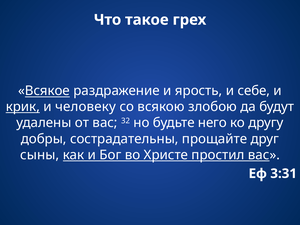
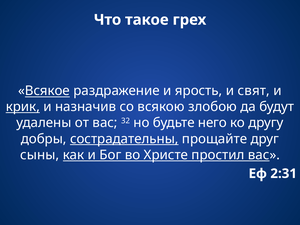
себе: себе -> свят (254, 91)
человеку: человеку -> назначив (86, 107)
сострадательны underline: none -> present (124, 139)
3:31: 3:31 -> 2:31 (284, 174)
